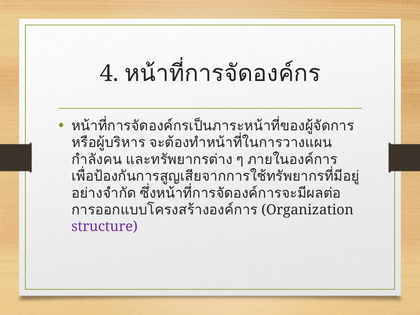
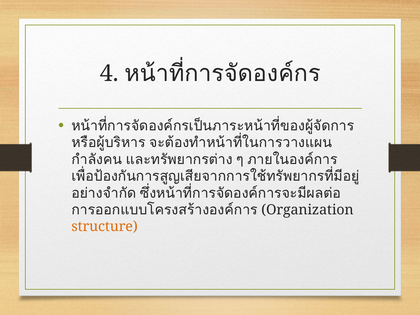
structure colour: purple -> orange (105, 227)
